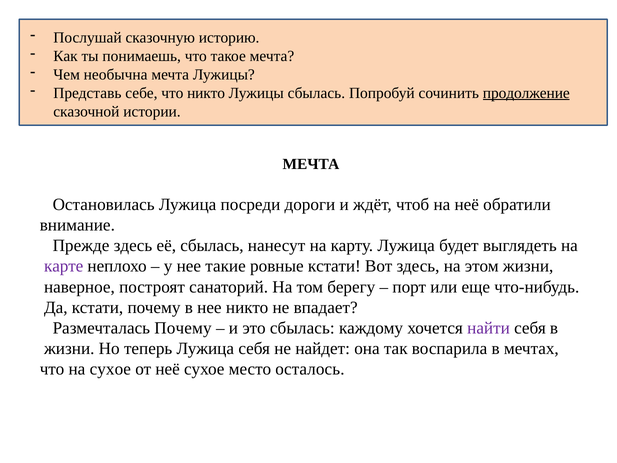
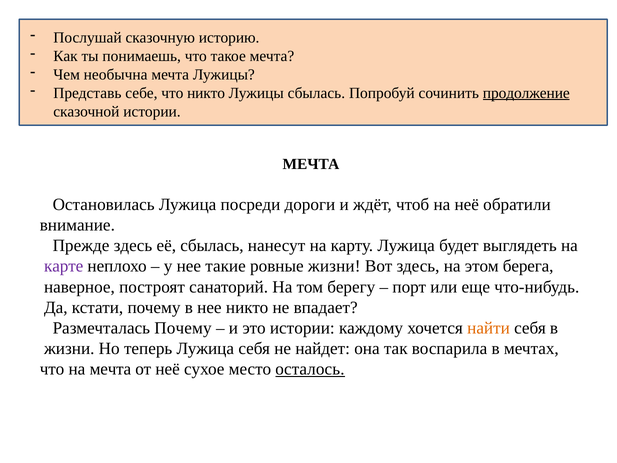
ровные кстати: кстати -> жизни (334, 266)
этом жизни: жизни -> берега (528, 266)
это сбылась: сбылась -> истории (302, 328)
найти colour: purple -> orange (489, 328)
на сухое: сухое -> мечта (110, 369)
осталось underline: none -> present (310, 369)
